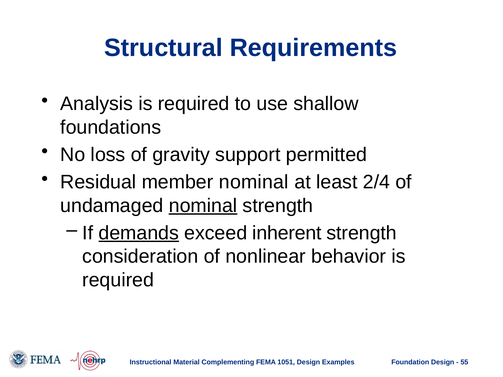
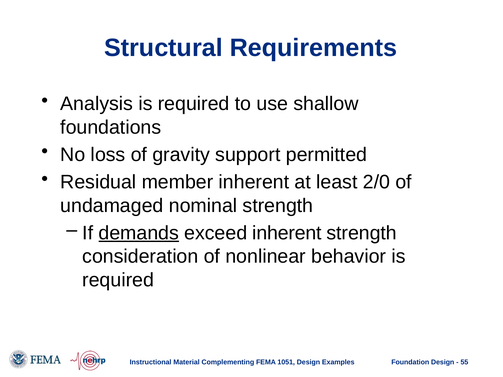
member nominal: nominal -> inherent (254, 182)
2/4: 2/4 -> 2/0 (376, 182)
nominal underline: present -> none (203, 206)
